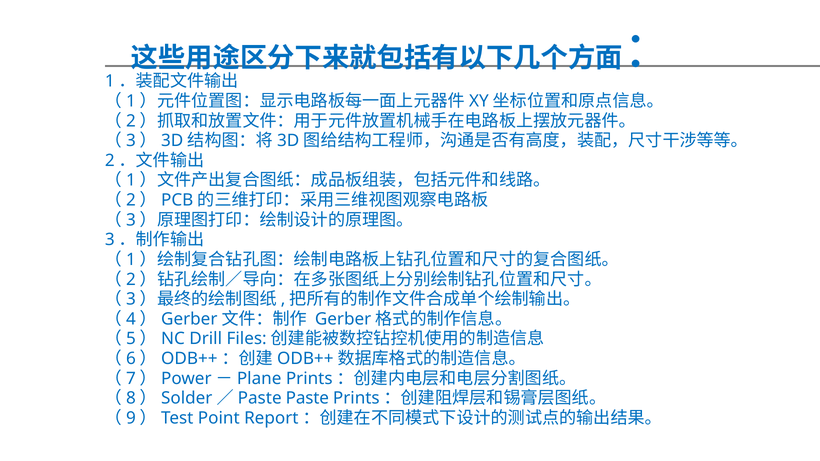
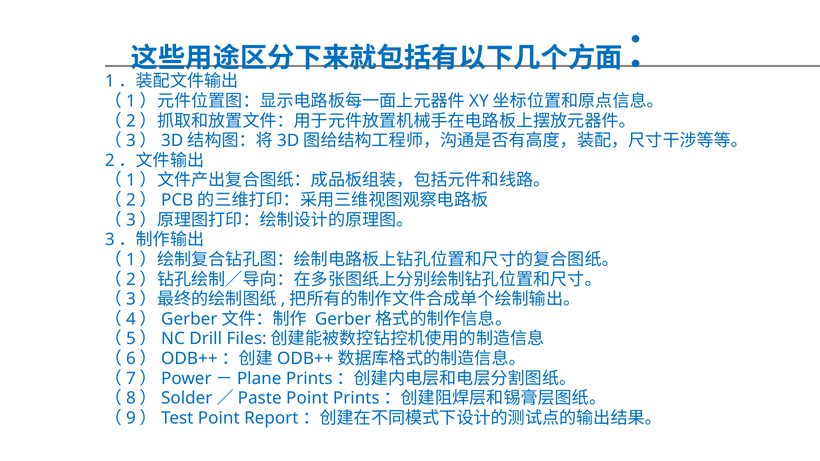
Paste: Paste -> Point (307, 398)
